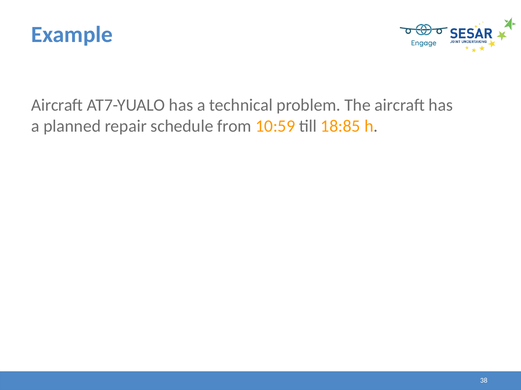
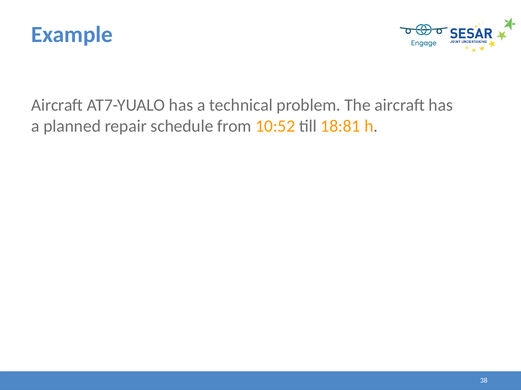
10:59: 10:59 -> 10:52 (275, 126)
18:85: 18:85 -> 18:81 (341, 126)
